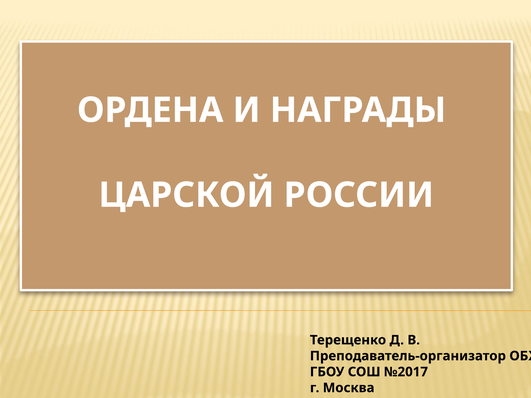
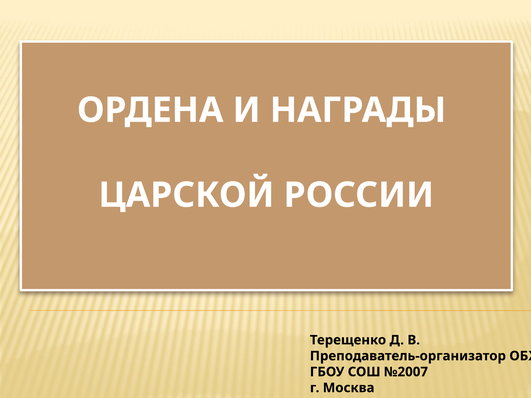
№2017: №2017 -> №2007 (406, 372)
